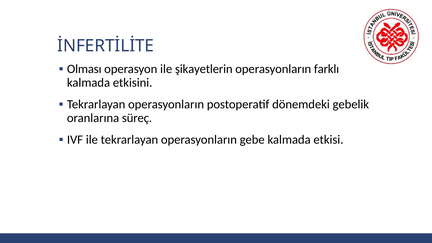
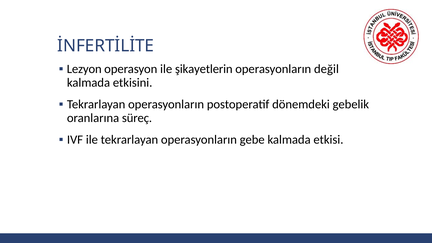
Olması: Olması -> Lezyon (84, 69)
farklı: farklı -> değil (326, 69)
